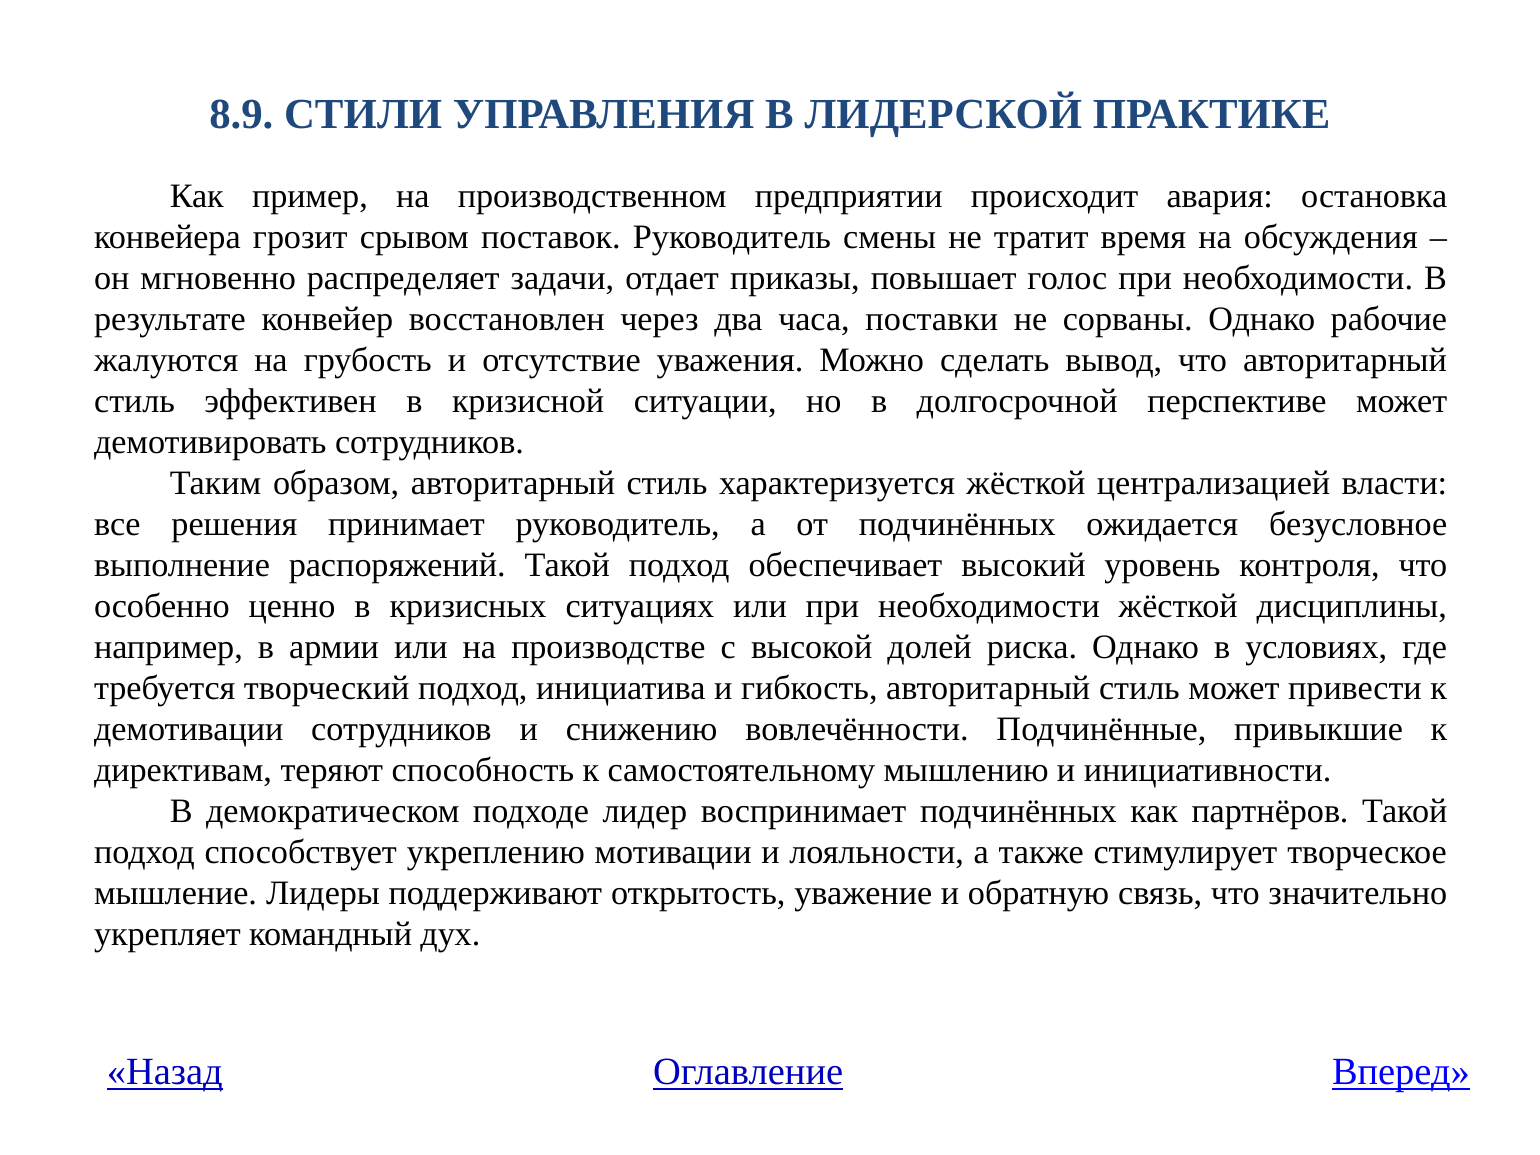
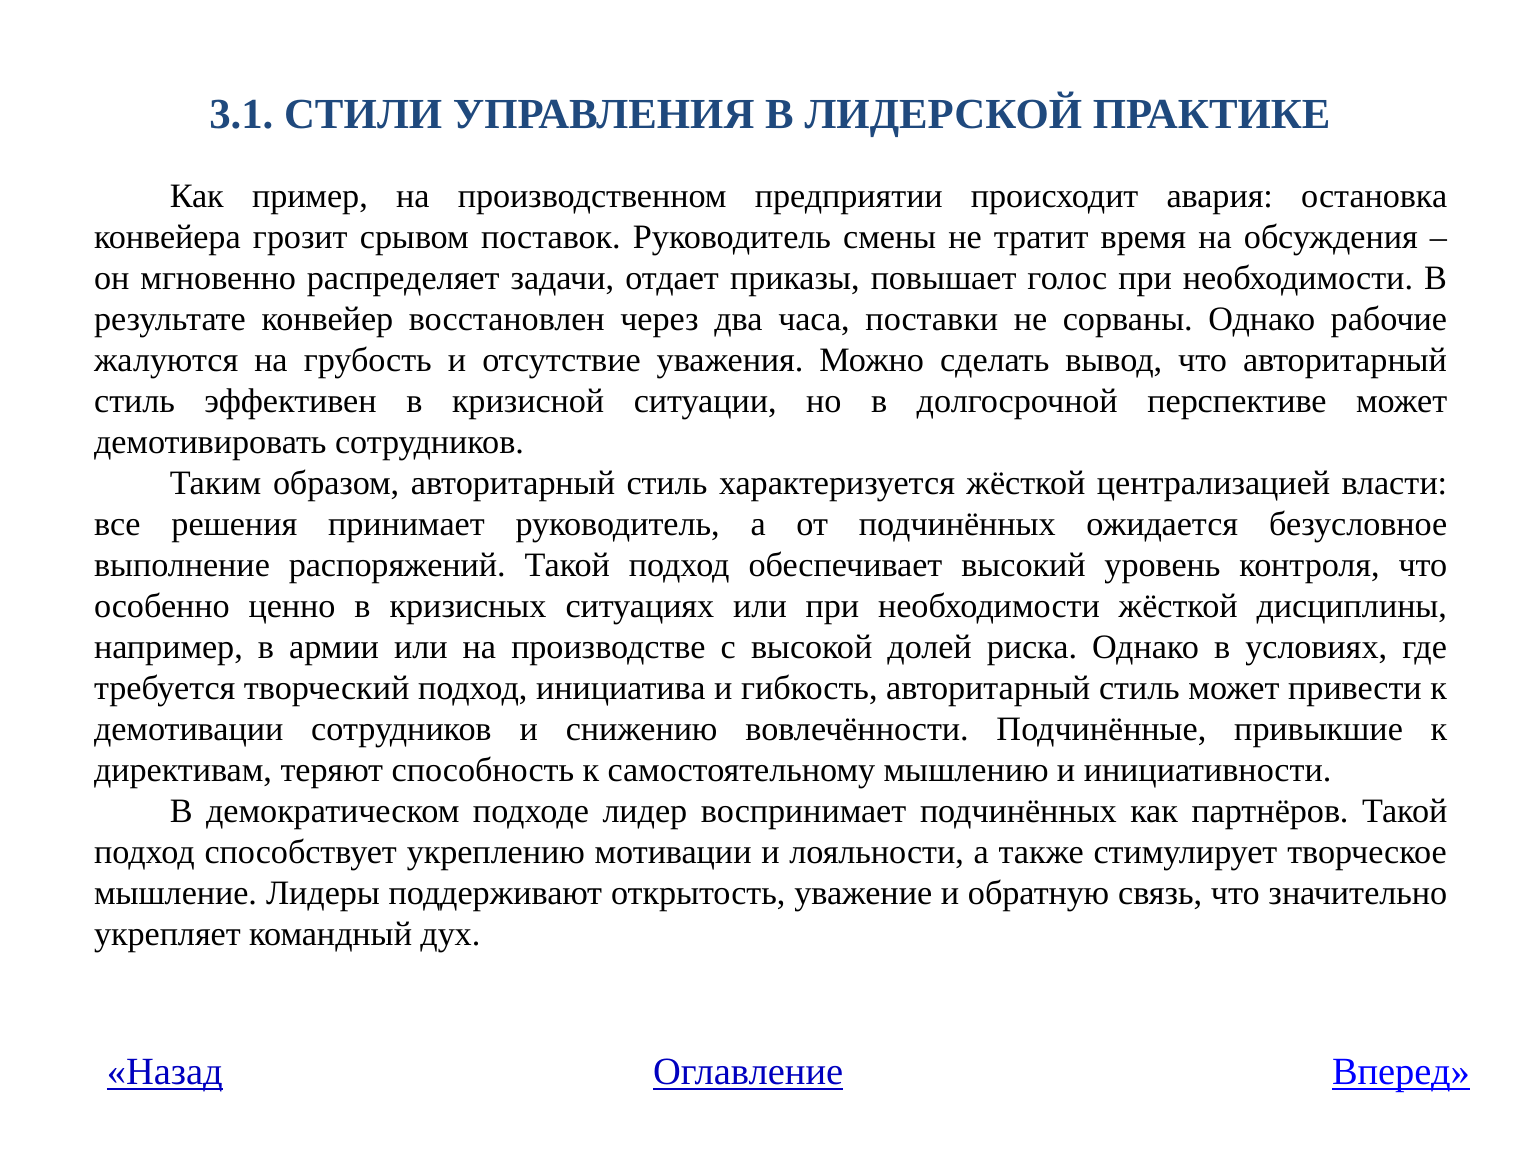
8.9: 8.9 -> 3.1 (241, 115)
